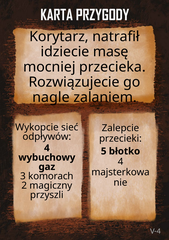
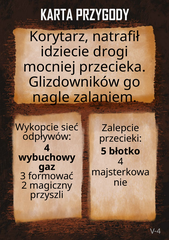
masę: masę -> drogi (111, 52)
Rozwiązujecie: Rozwiązujecie -> Glizdowników (74, 82)
komorach: komorach -> formować (51, 176)
